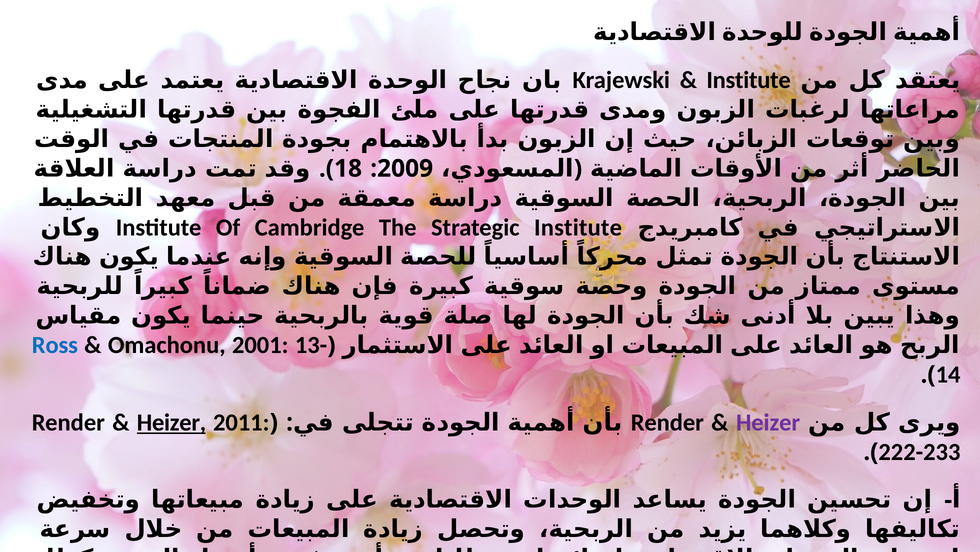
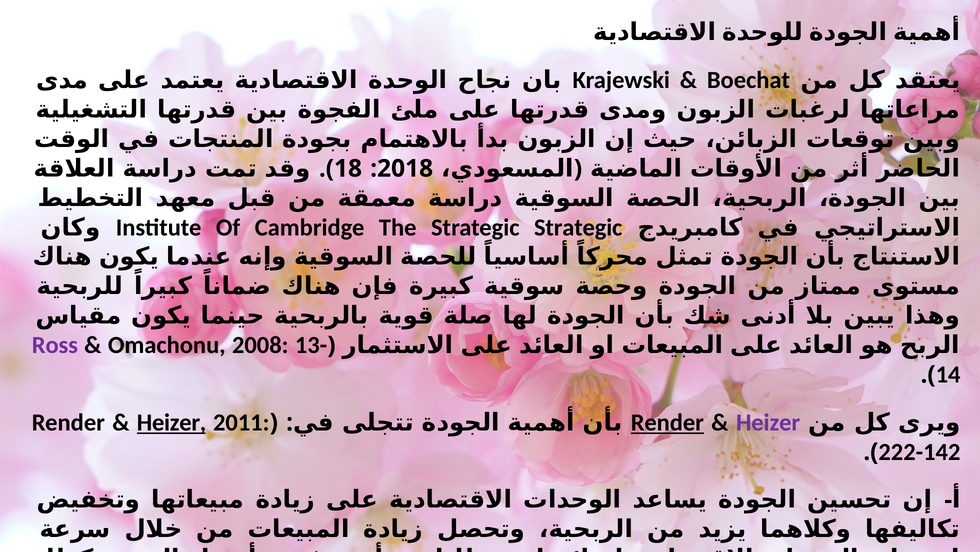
Institute: Institute -> Boechat (748, 80)
2009: 2009 -> 2018 (405, 168)
Strategic Institute: Institute -> Strategic (578, 227)
Ross colour: blue -> purple (55, 345)
2001: 2001 -> 2008 (260, 345)
Render underline: none -> present (667, 422)
222-233: 222-233 -> 222-142 (919, 451)
